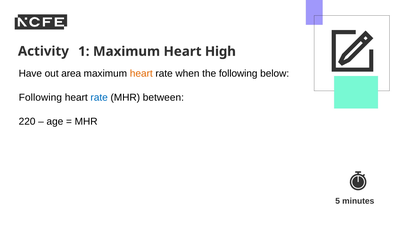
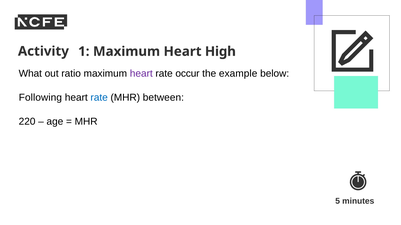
Have: Have -> What (30, 74)
area: area -> ratio (71, 74)
heart colour: orange -> purple (141, 74)
when: when -> occur (188, 74)
the following: following -> example (238, 74)
